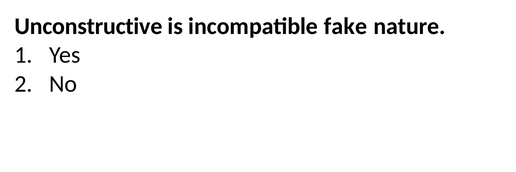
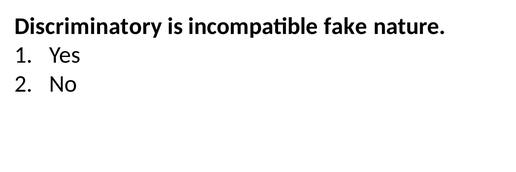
Unconstructive: Unconstructive -> Discriminatory (88, 26)
